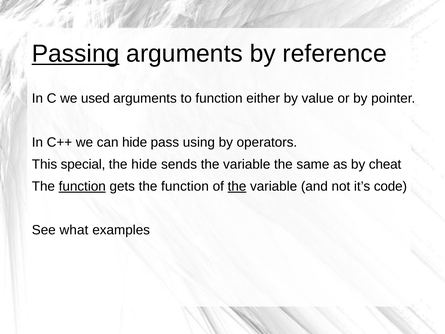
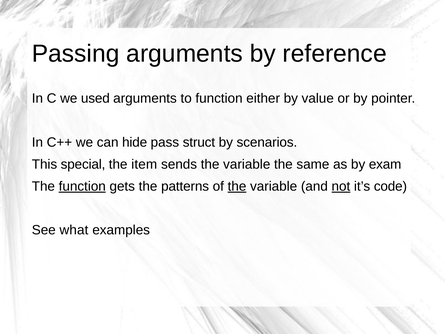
Passing underline: present -> none (76, 54)
using: using -> struct (199, 142)
operators: operators -> scenarios (267, 142)
the hide: hide -> item (144, 164)
cheat: cheat -> exam (385, 164)
gets the function: function -> patterns (185, 186)
not underline: none -> present (341, 186)
